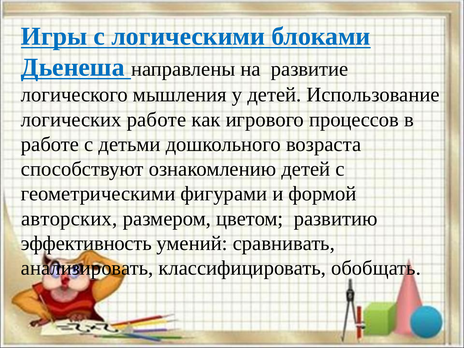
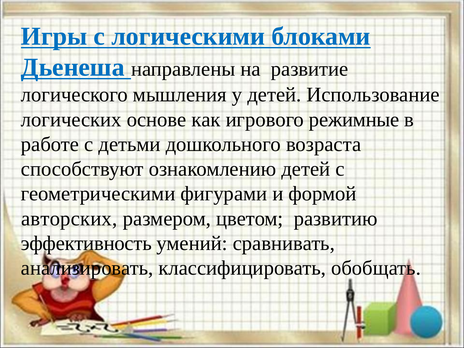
логических работе: работе -> основе (157, 120)
процессов: процессов -> режимные (354, 120)
